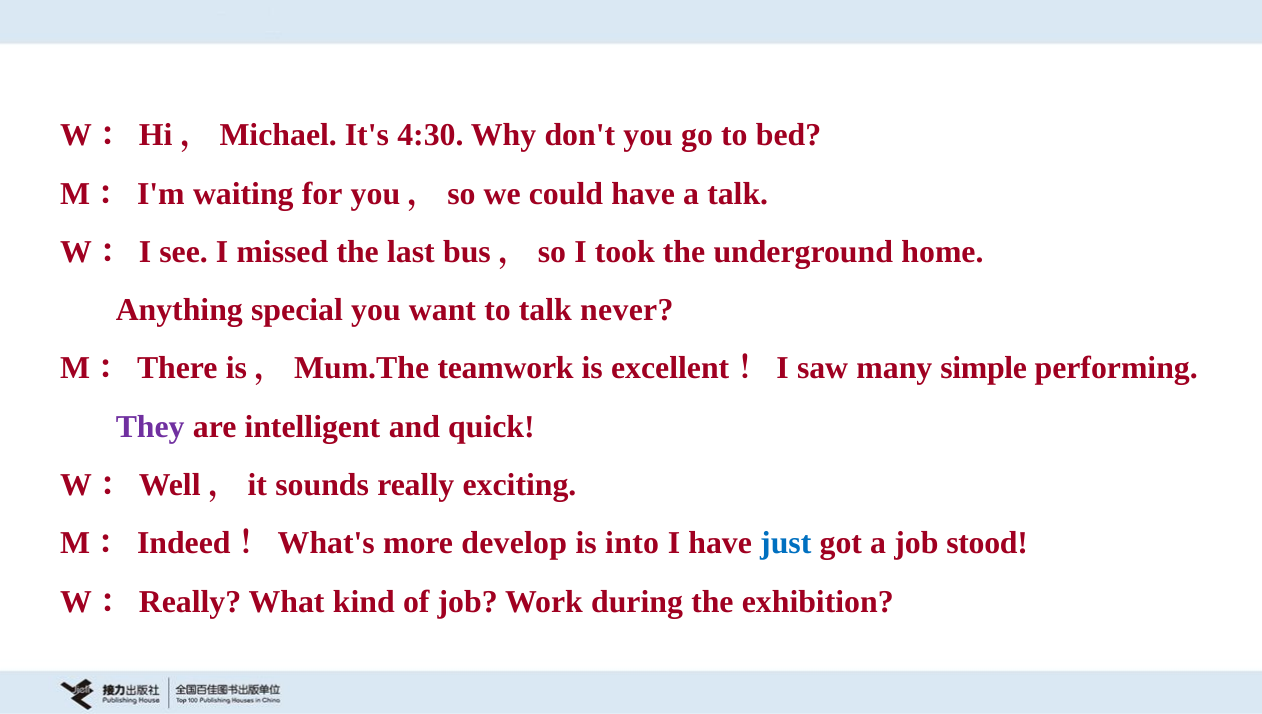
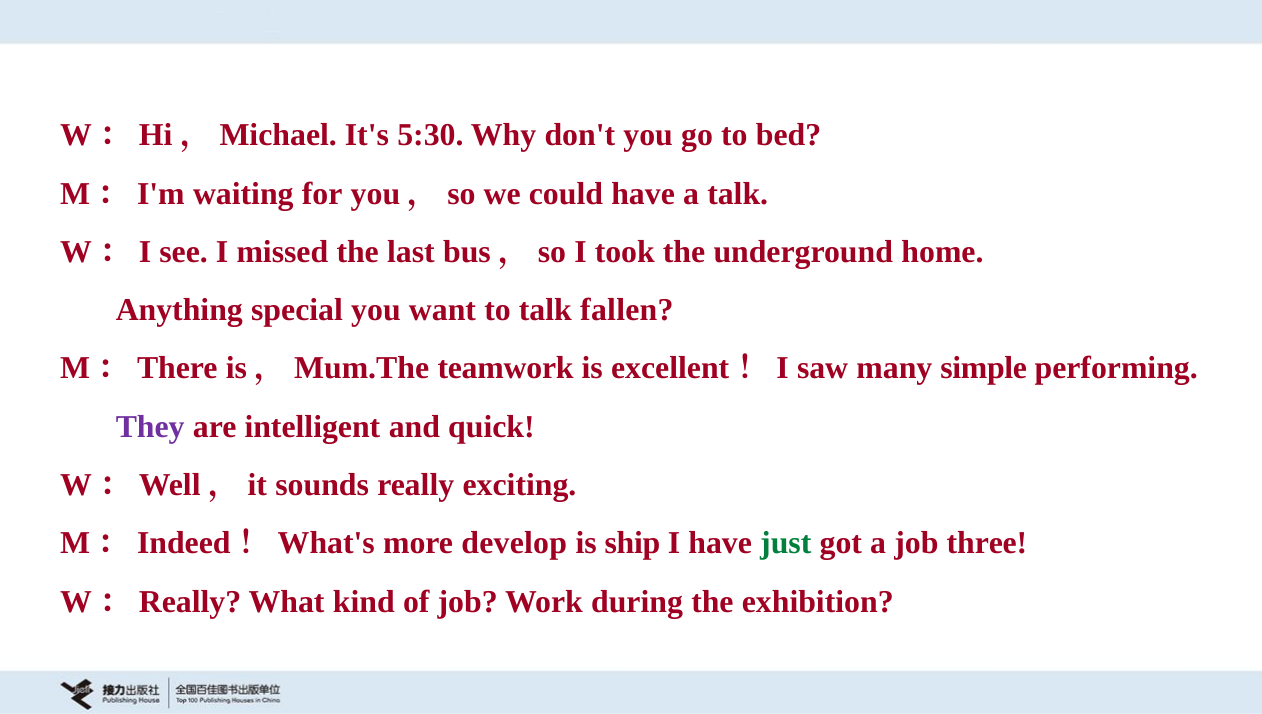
4:30: 4:30 -> 5:30 (430, 135)
never: never -> fallen (627, 310)
into: into -> ship (632, 543)
just colour: blue -> green (786, 543)
stood: stood -> three (987, 543)
